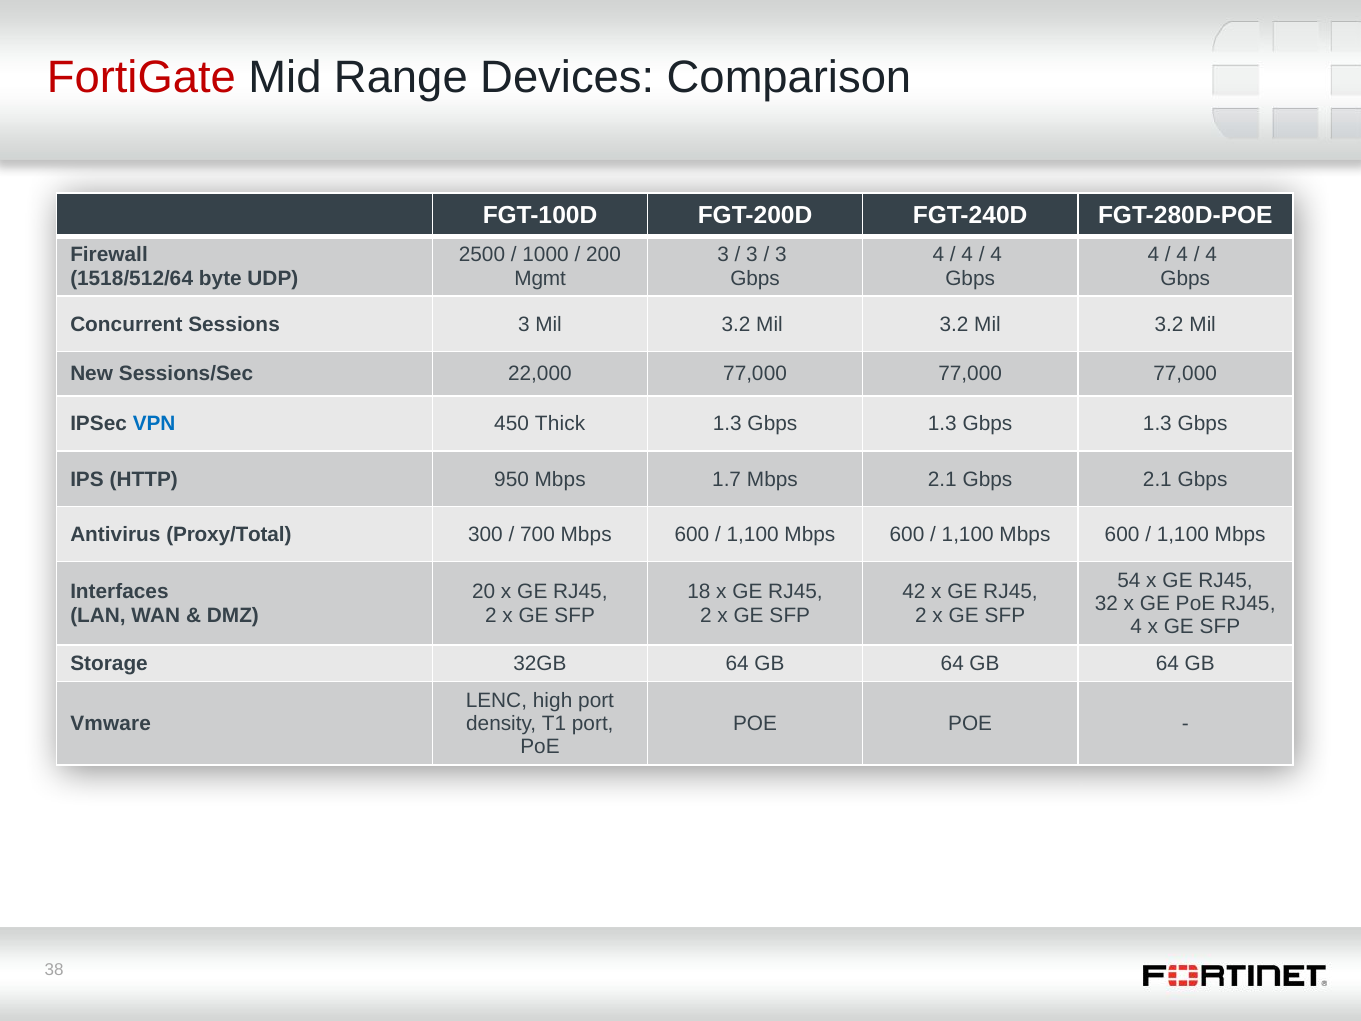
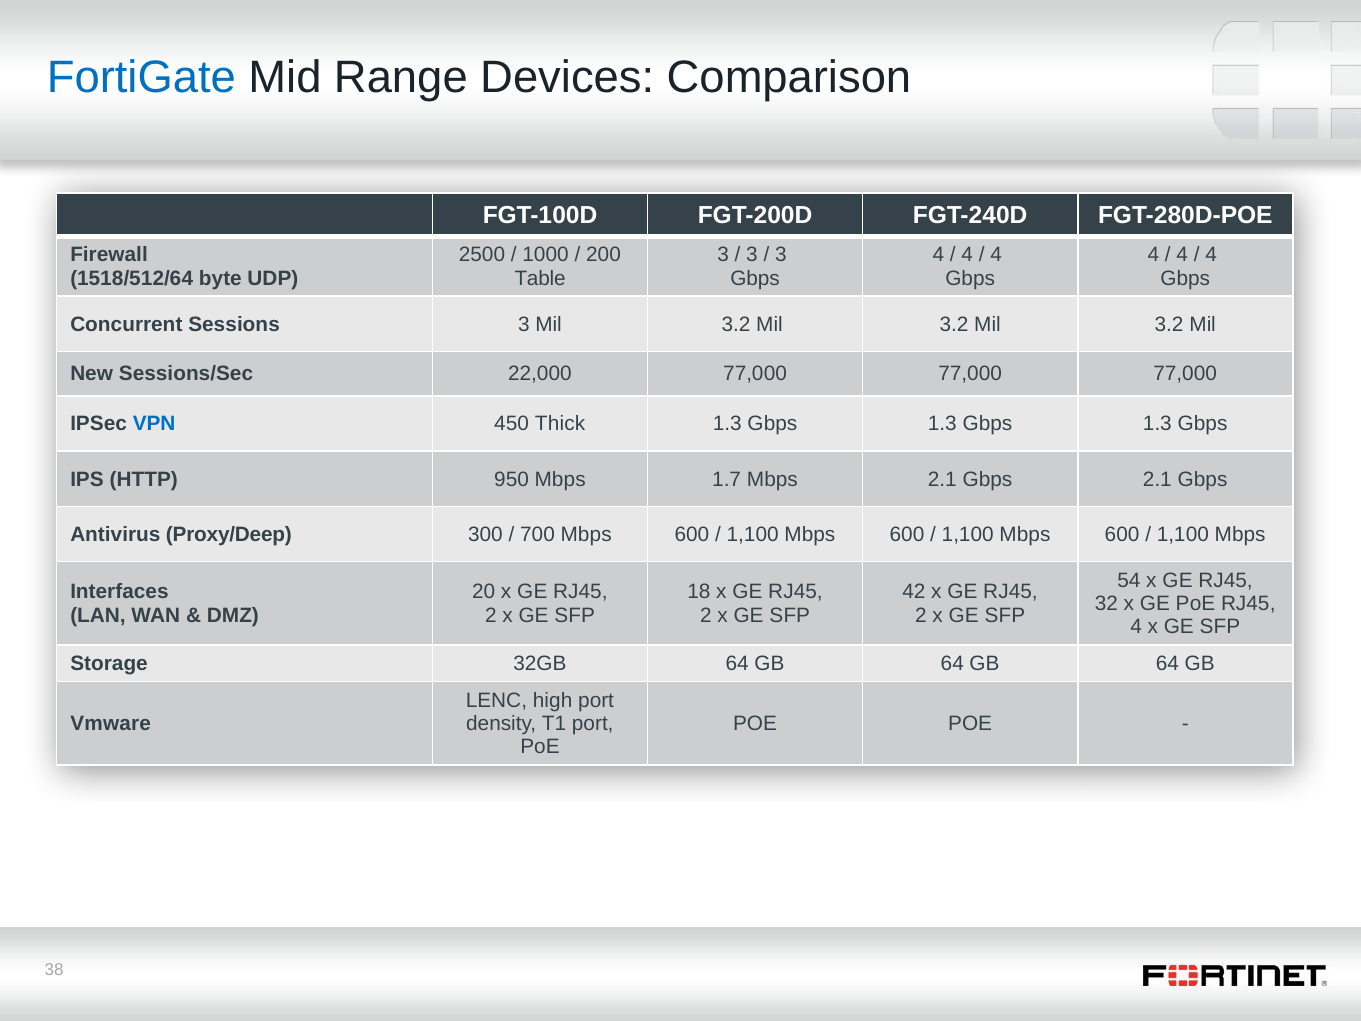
FortiGate colour: red -> blue (141, 78)
Mgmt: Mgmt -> Table (540, 278)
Proxy/Total: Proxy/Total -> Proxy/Deep (229, 534)
